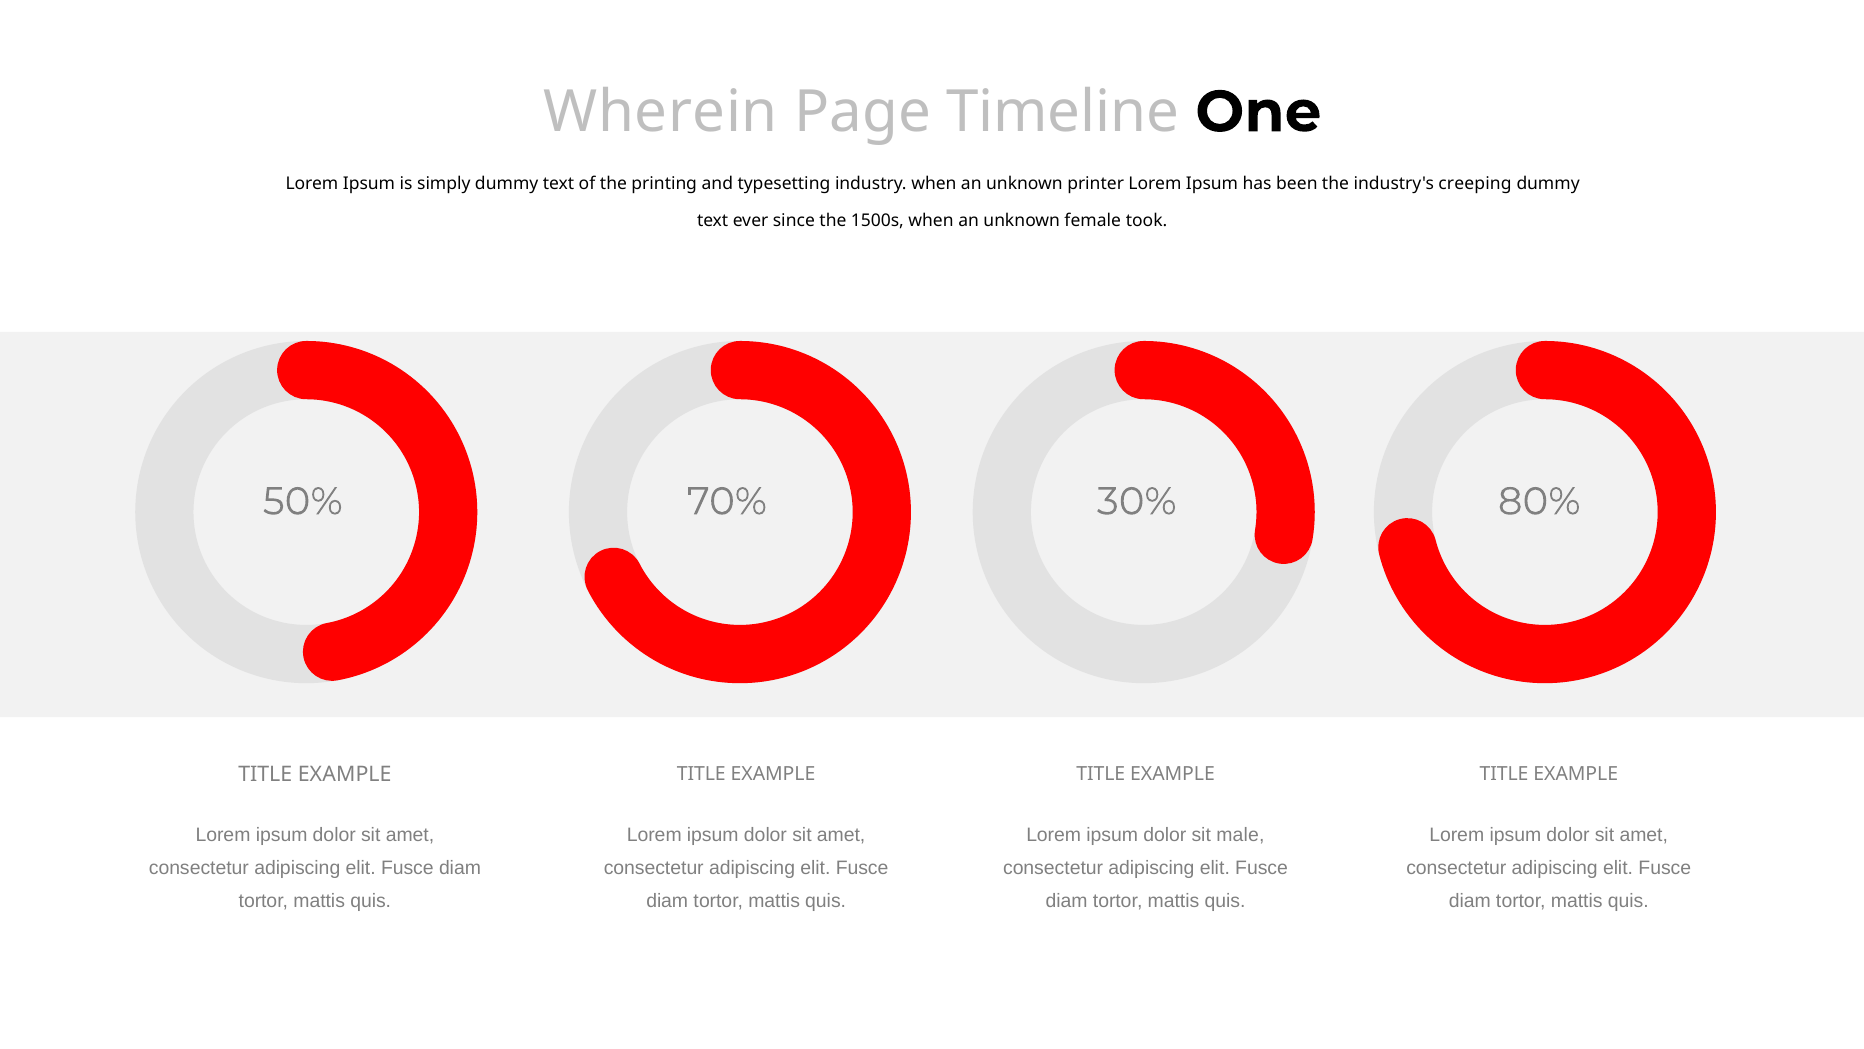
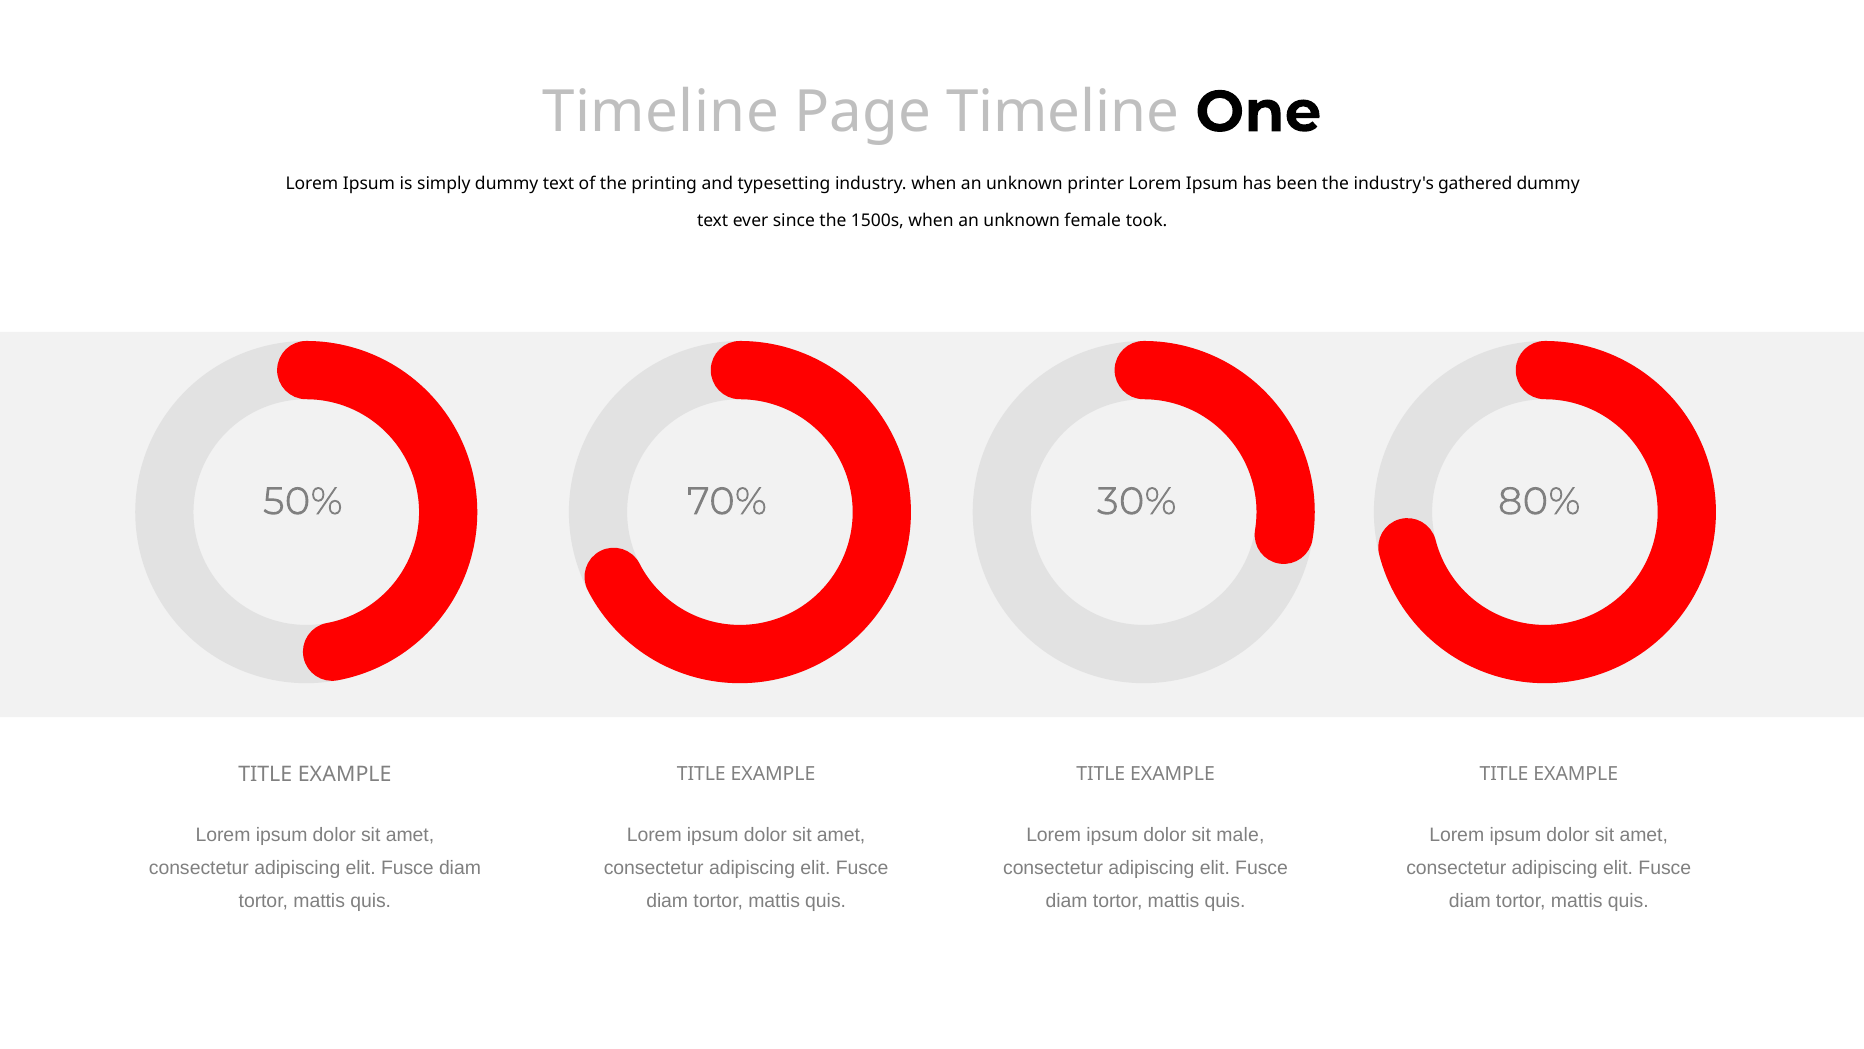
Wherein: Wherein -> Timeline (661, 112)
creeping: creeping -> gathered (1475, 183)
